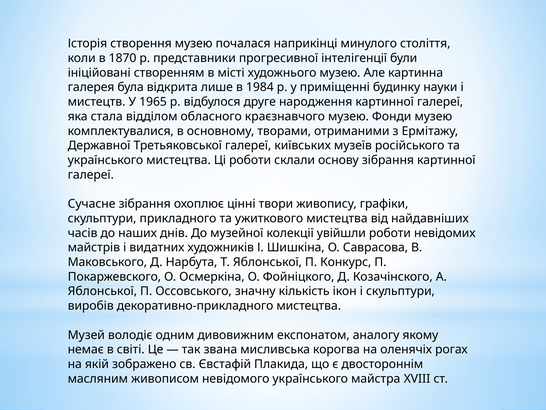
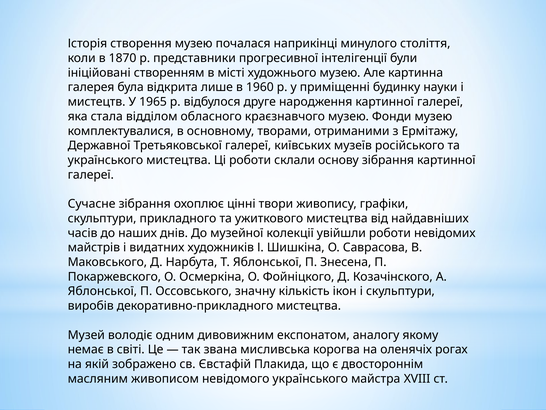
1984: 1984 -> 1960 (260, 87)
Конкурс: Конкурс -> Знесена (346, 262)
